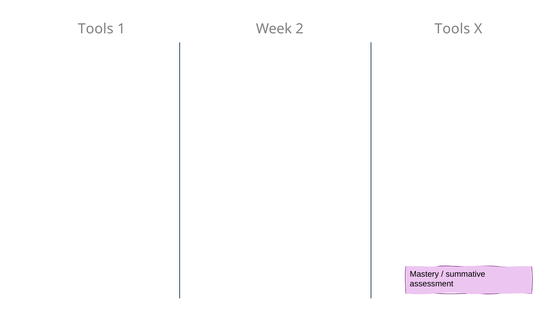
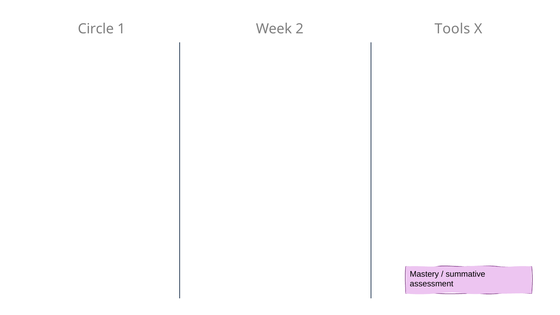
Tools: Tools -> Circle (96, 29)
